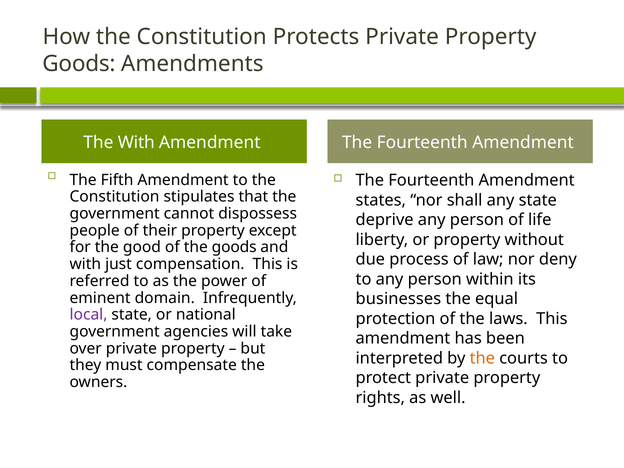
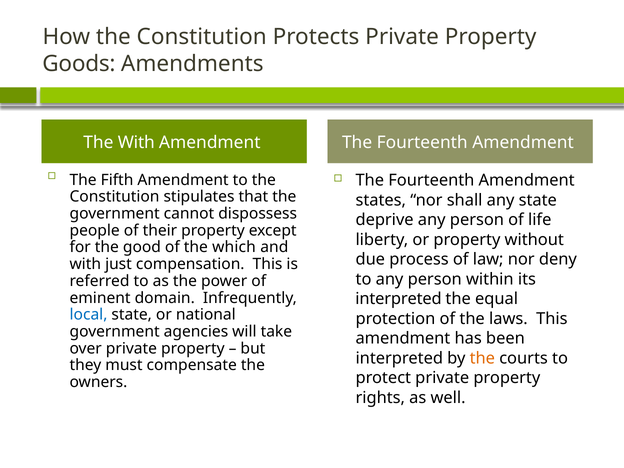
the goods: goods -> which (234, 247)
businesses: businesses -> interpreted (399, 299)
local colour: purple -> blue (89, 315)
